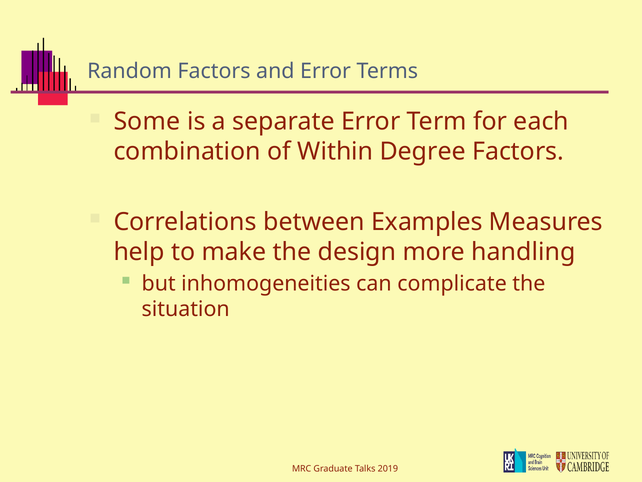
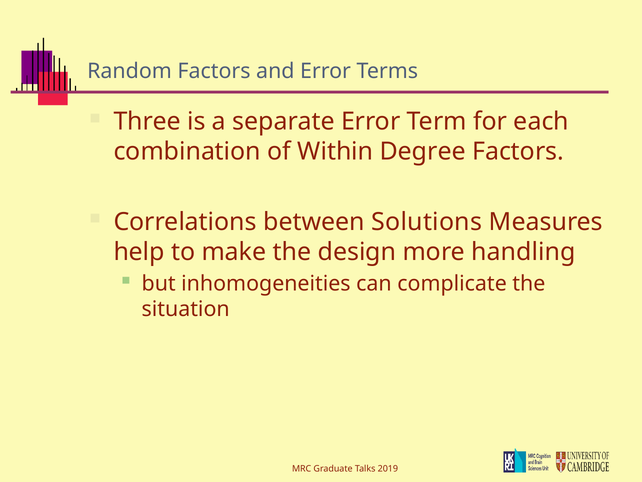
Some: Some -> Three (147, 122)
Examples: Examples -> Solutions (427, 222)
